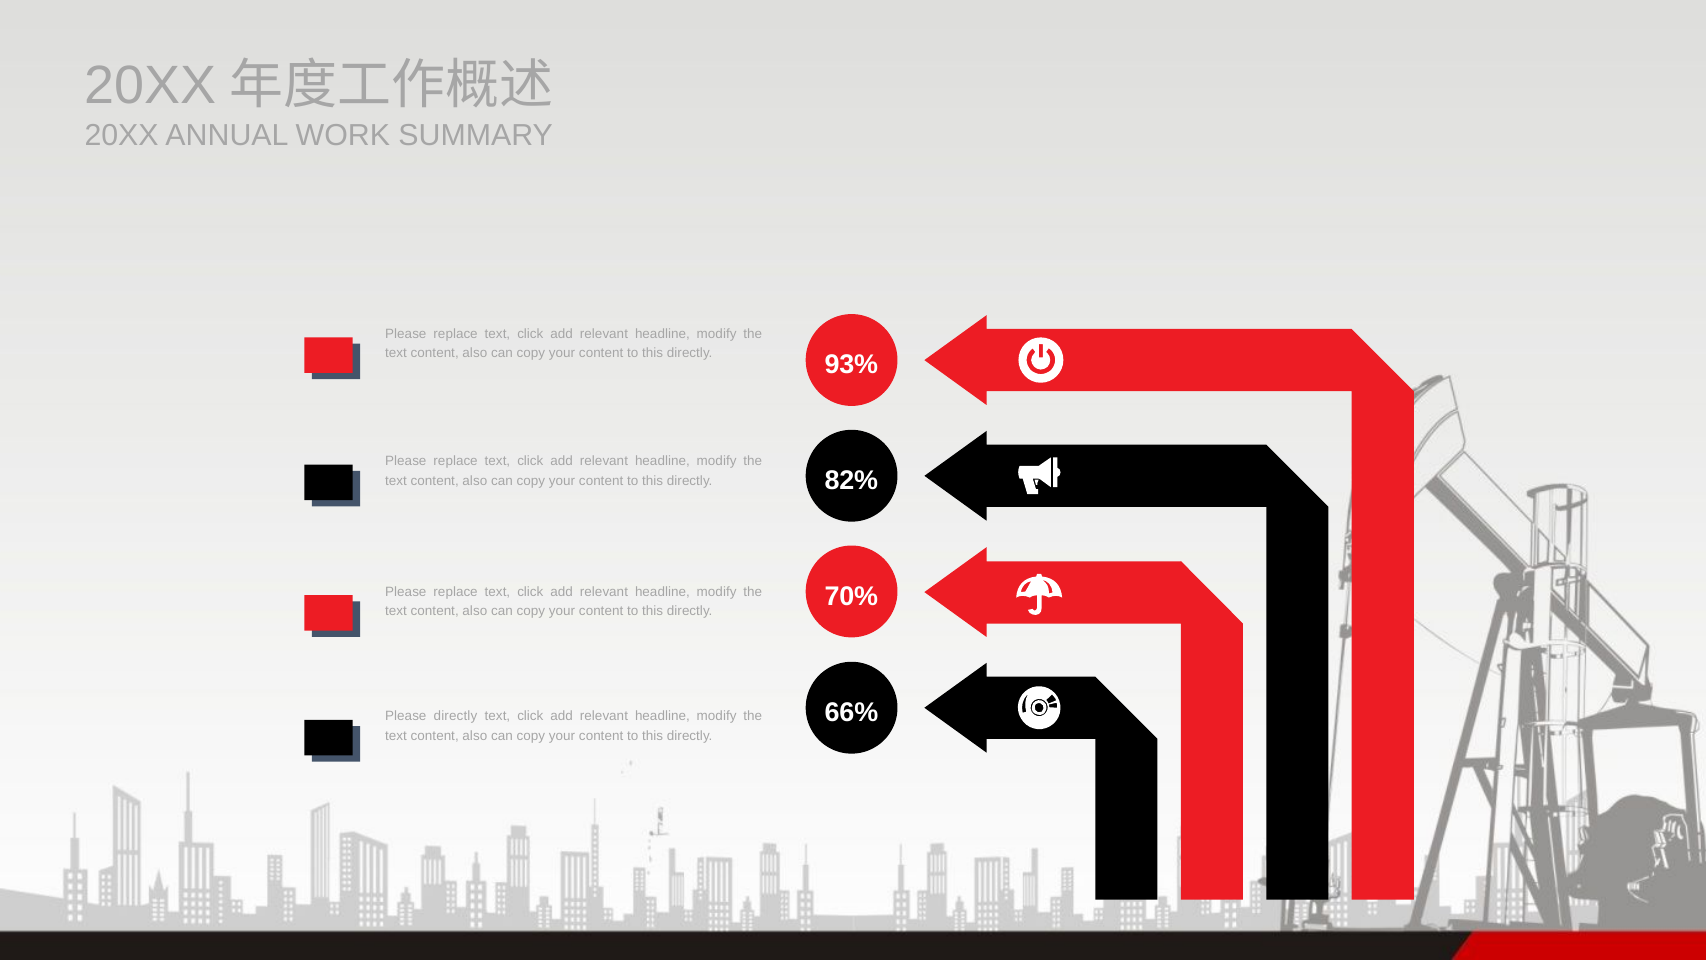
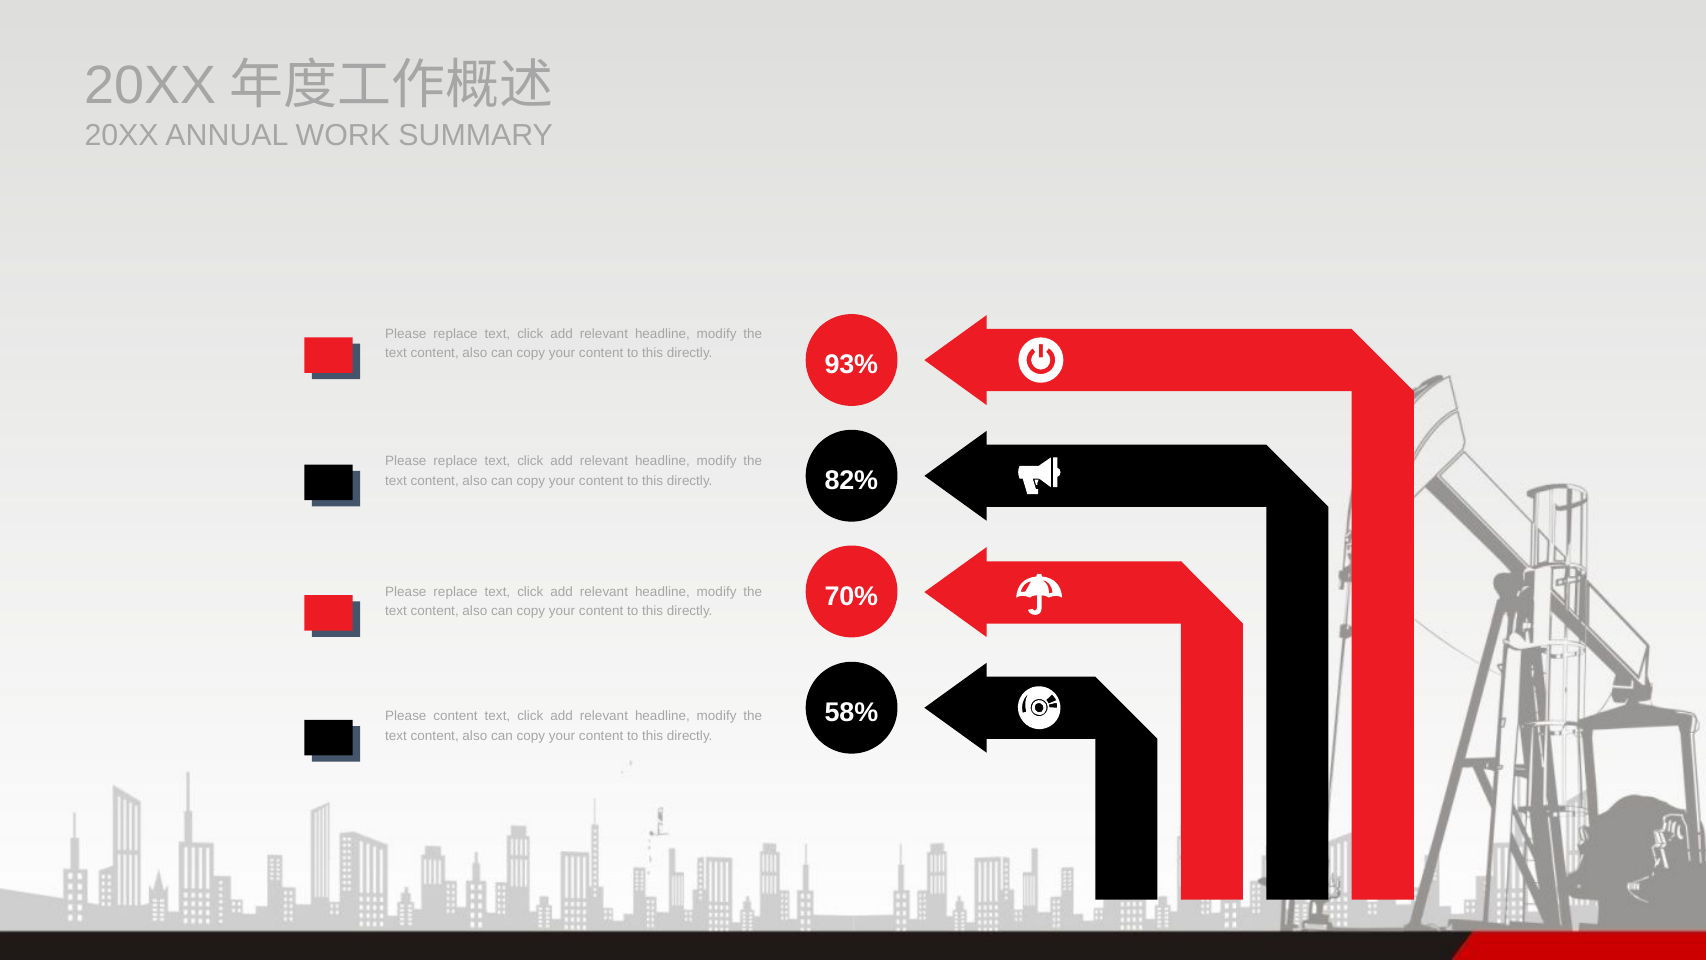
66%: 66% -> 58% (851, 712)
Please directly: directly -> content (456, 716)
